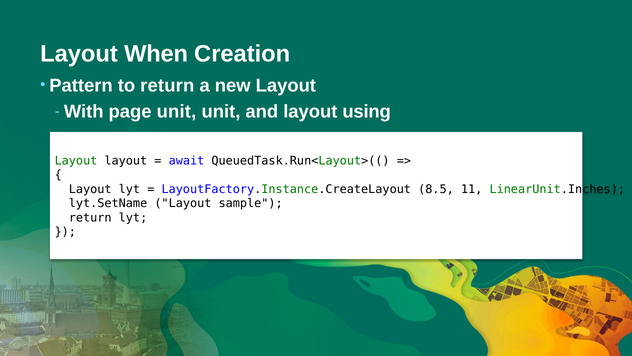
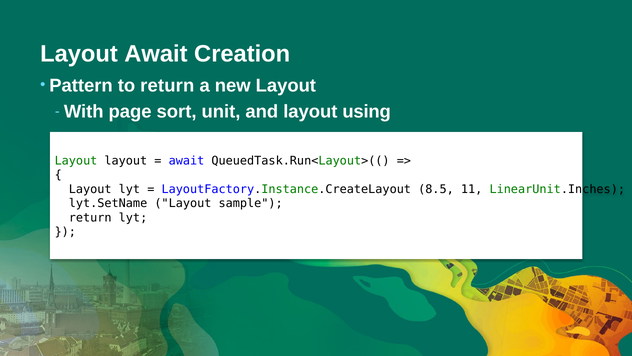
Layout When: When -> Await (156, 54)
page unit: unit -> sort (177, 112)
